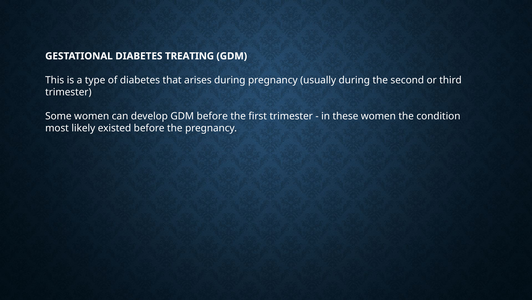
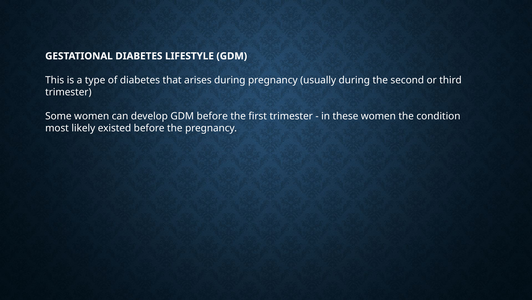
TREATING: TREATING -> LIFESTYLE (189, 56)
